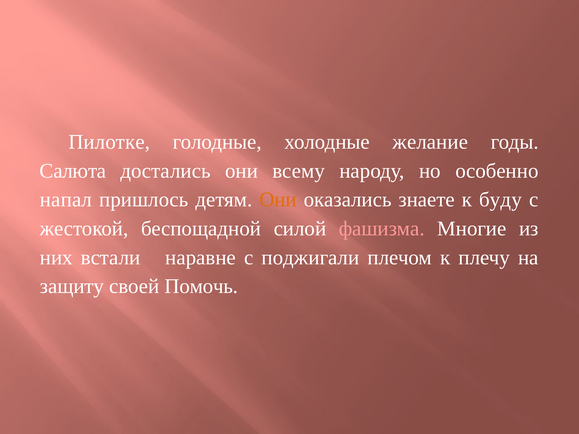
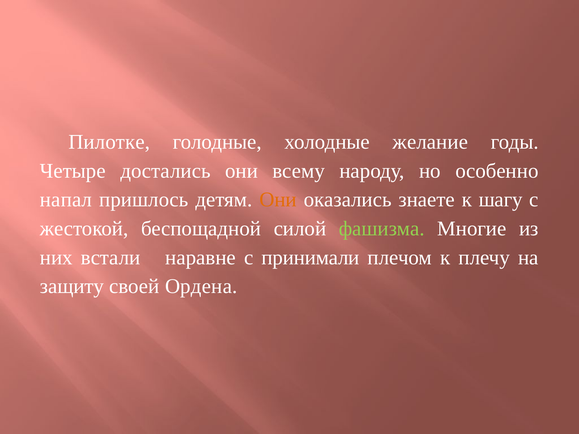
Салюта: Салюта -> Четыре (73, 171)
буду: буду -> шагу (501, 200)
фашизма colour: pink -> light green (382, 229)
поджигали: поджигали -> принимали (311, 258)
Помочь: Помочь -> Ордена (201, 287)
